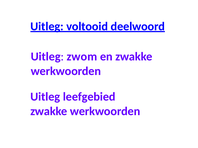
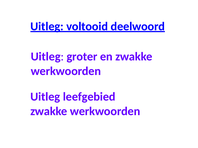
zwom: zwom -> groter (82, 57)
